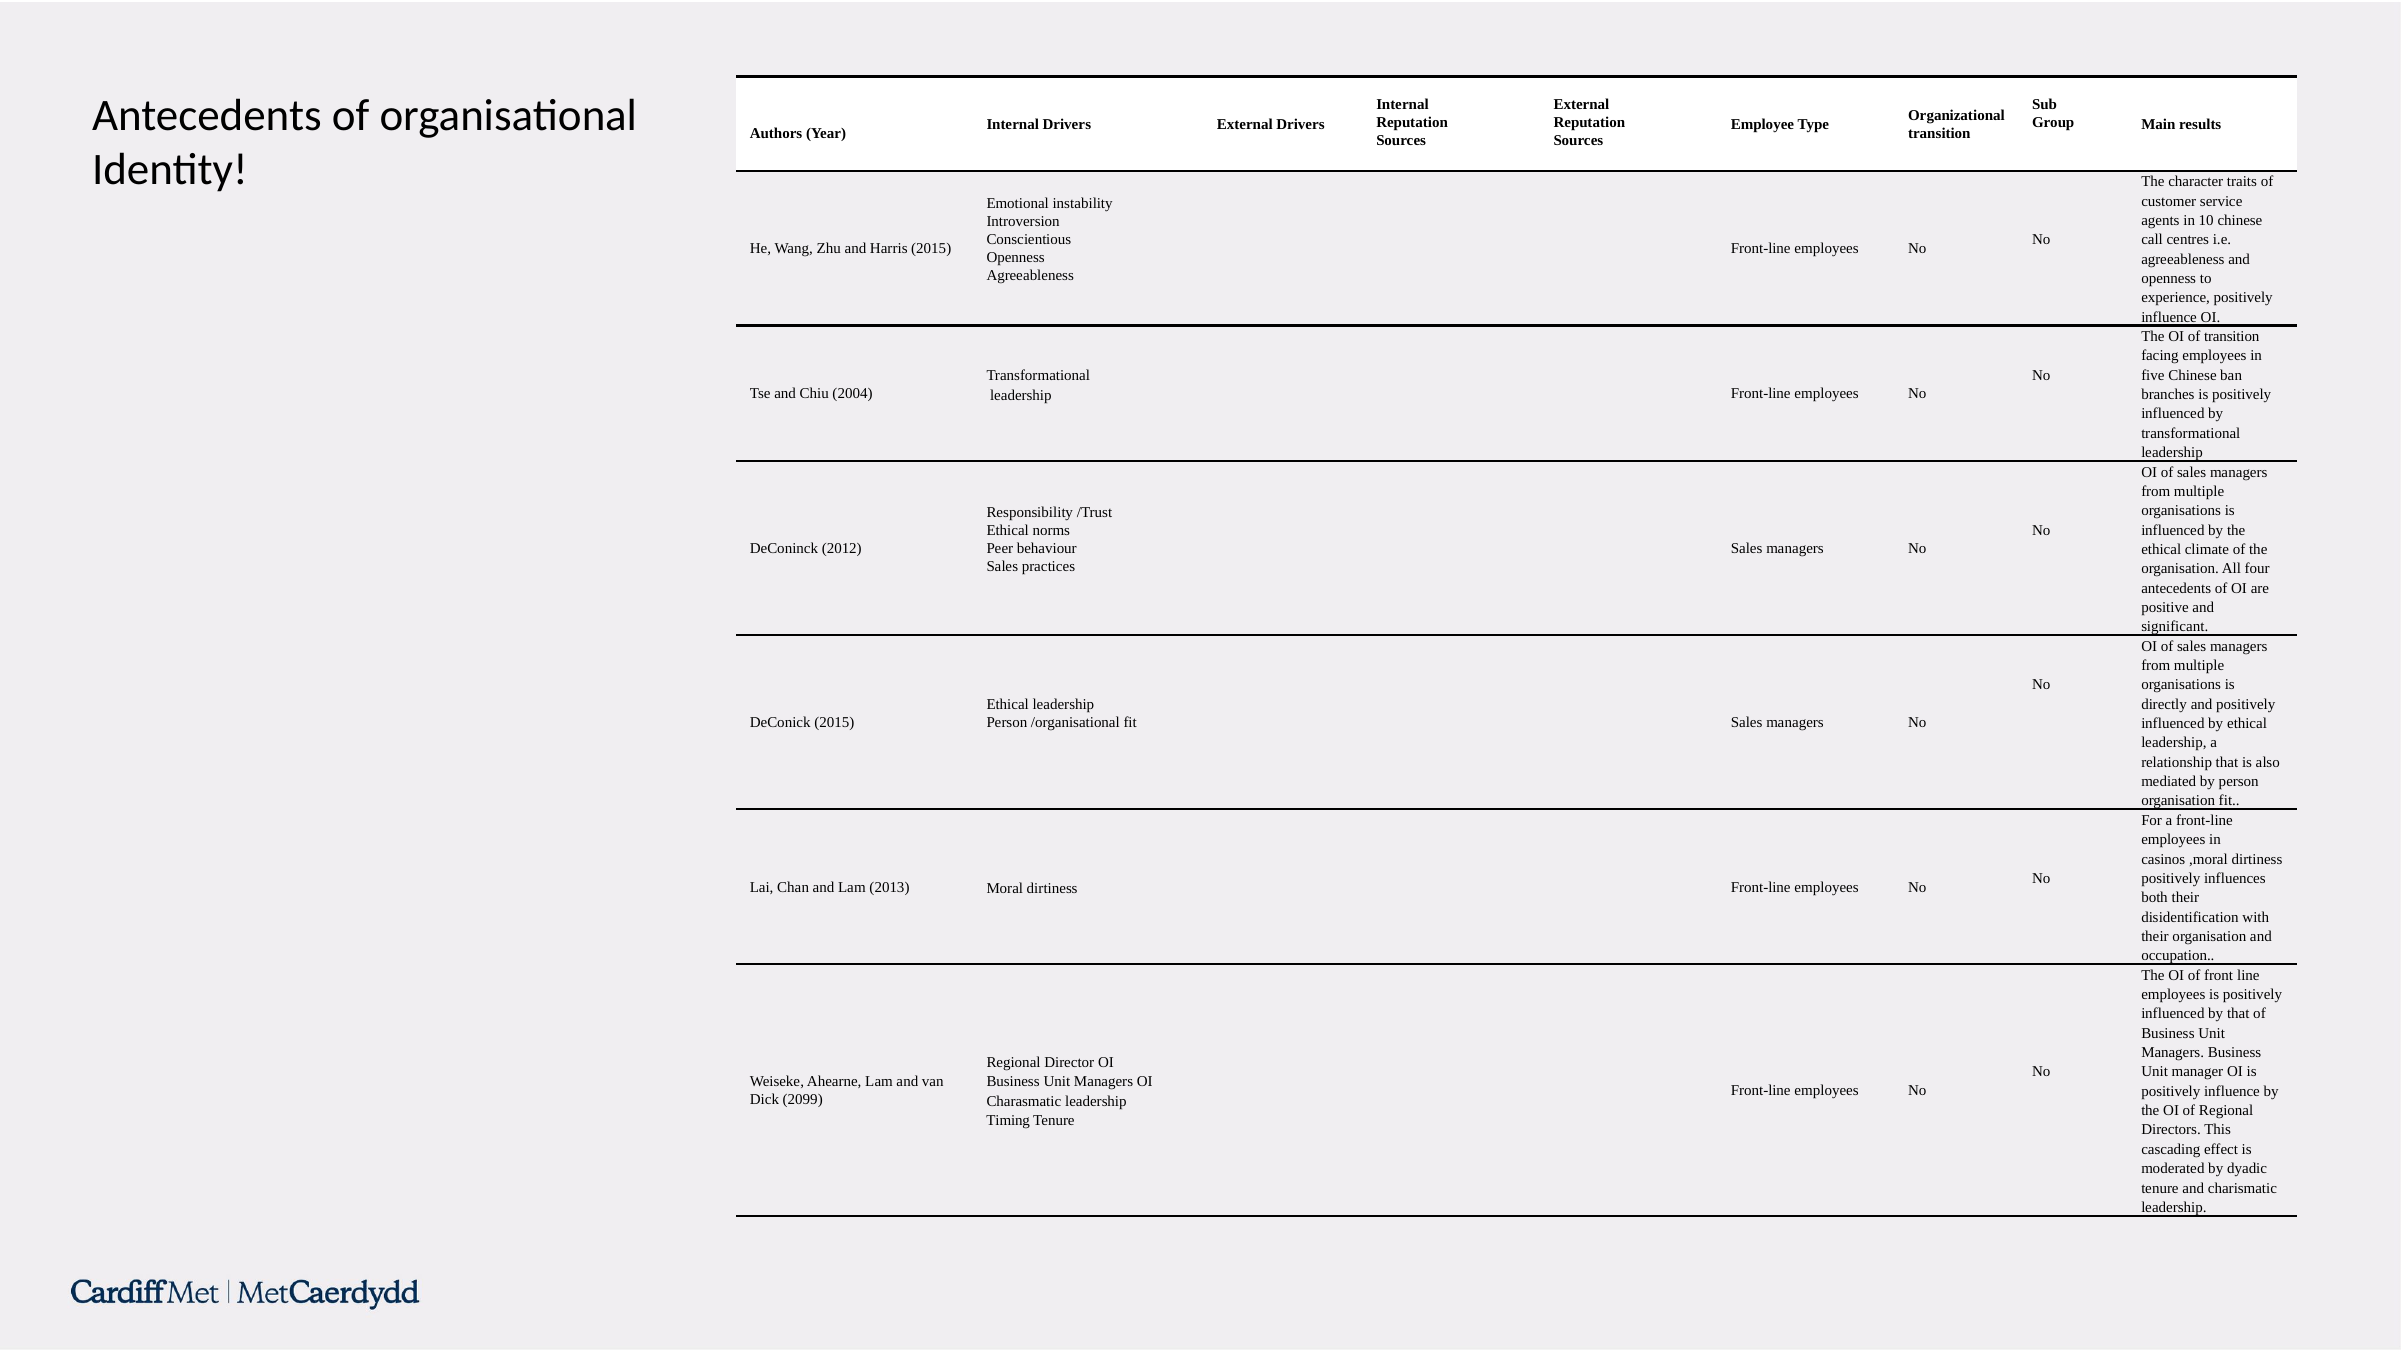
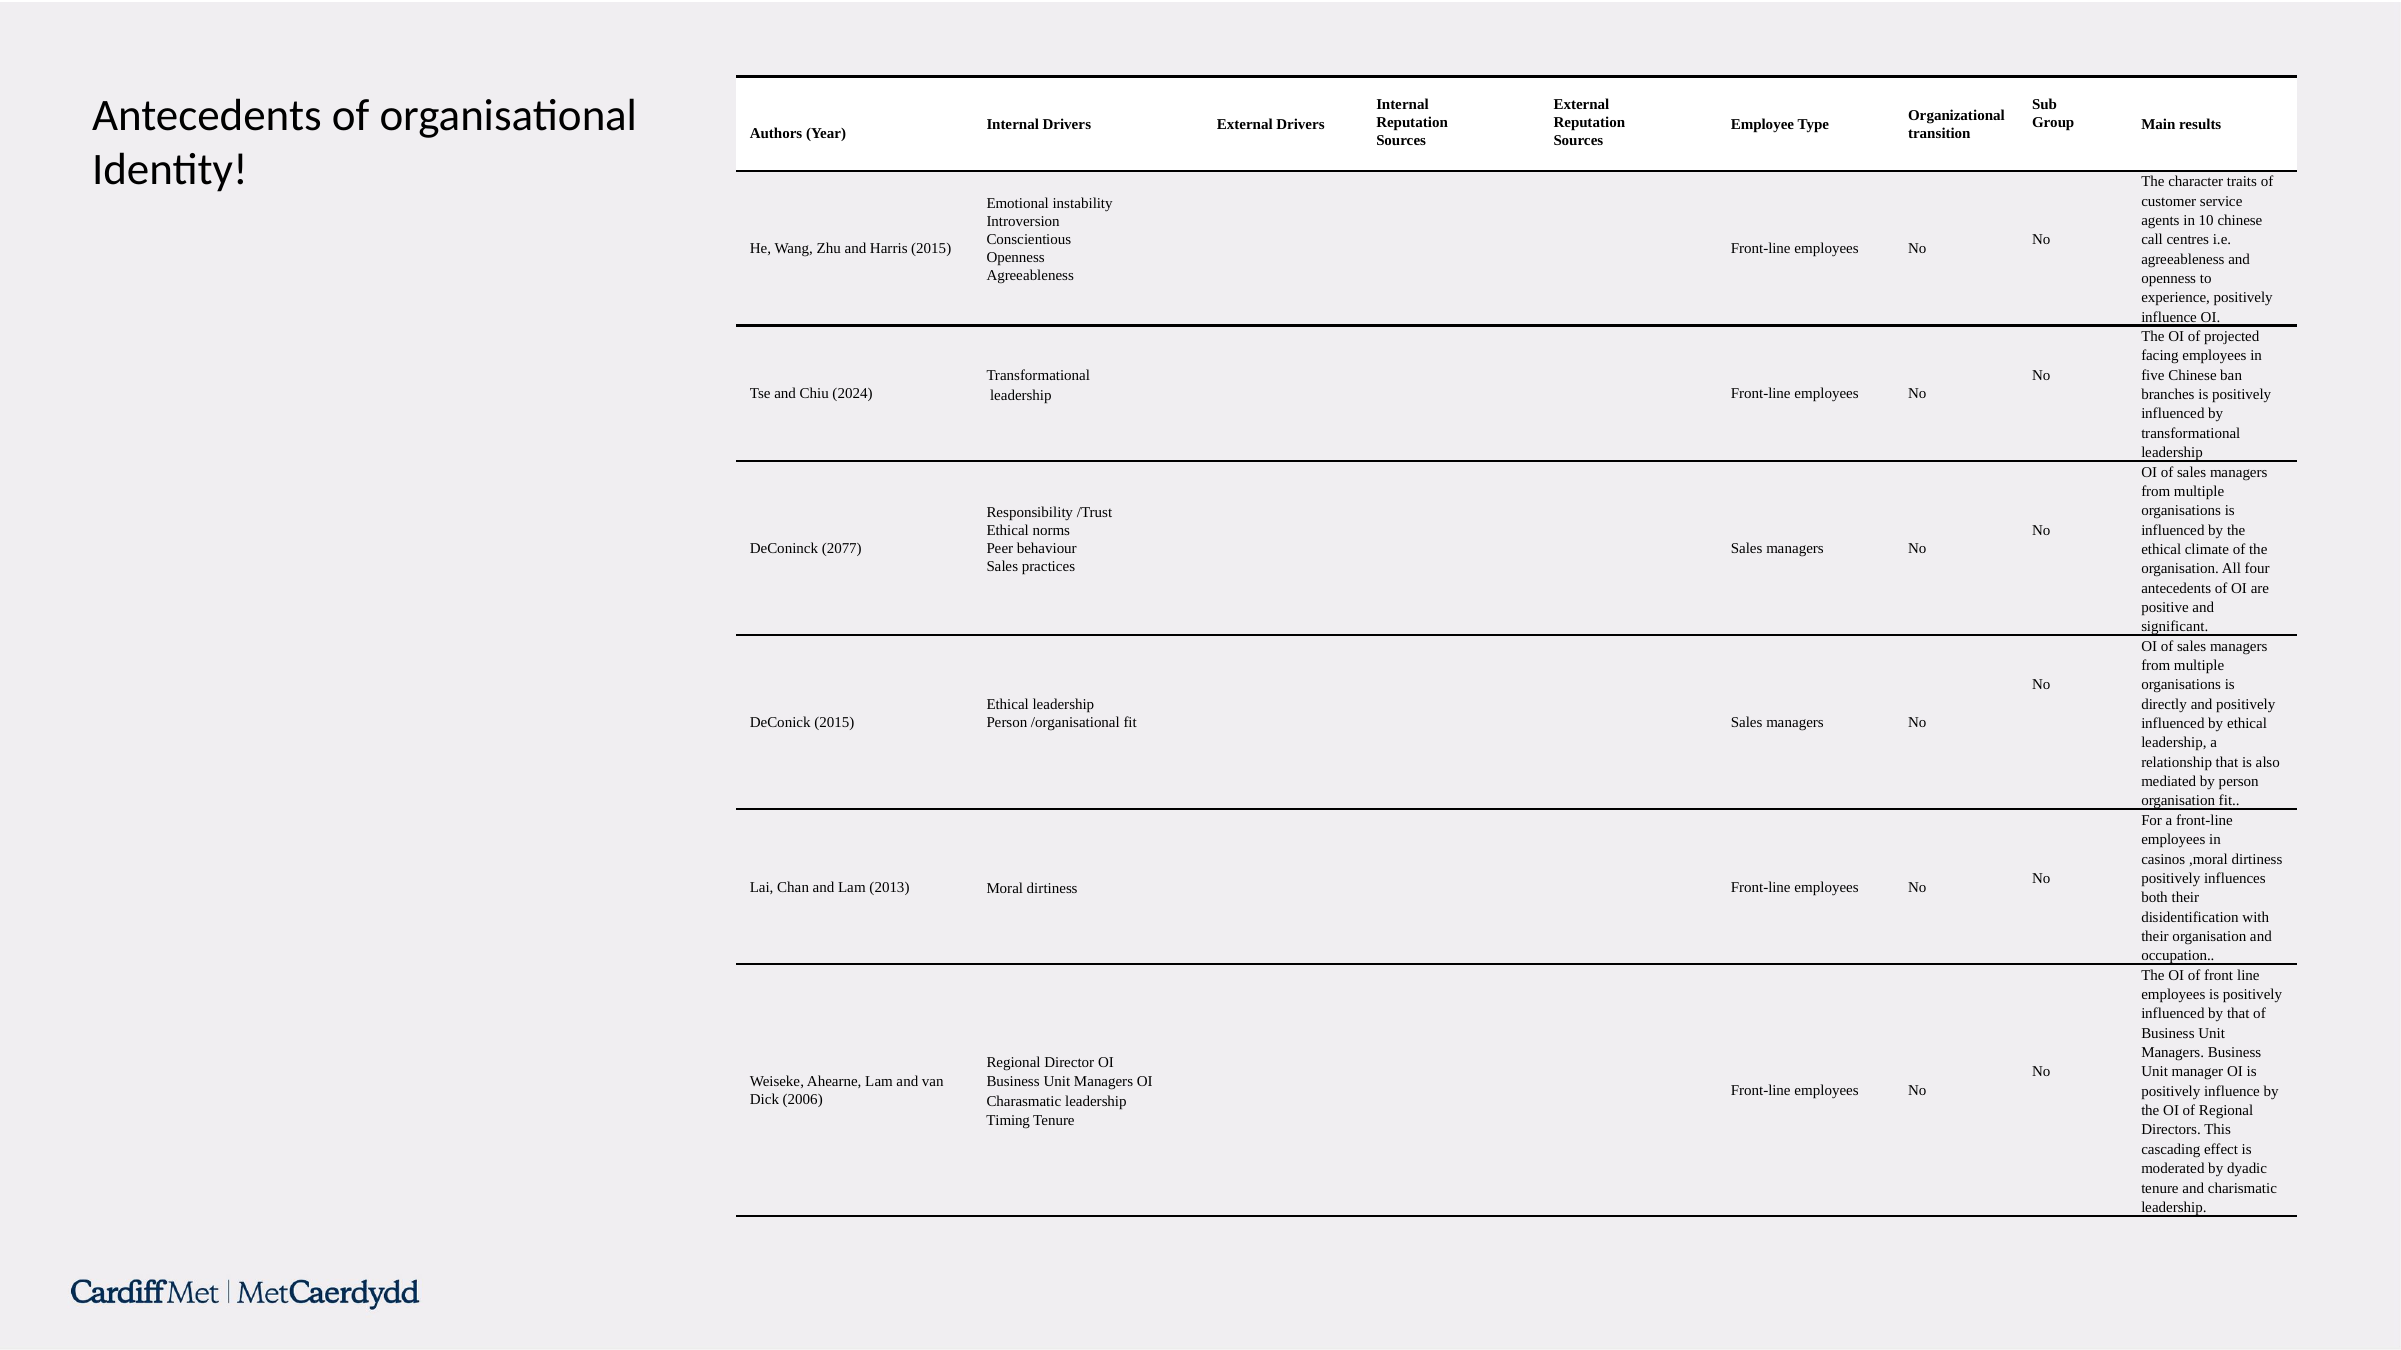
of transition: transition -> projected (2232, 337)
2004: 2004 -> 2024 (853, 394)
2012: 2012 -> 2077 (842, 549)
2099: 2099 -> 2006 (803, 1100)
